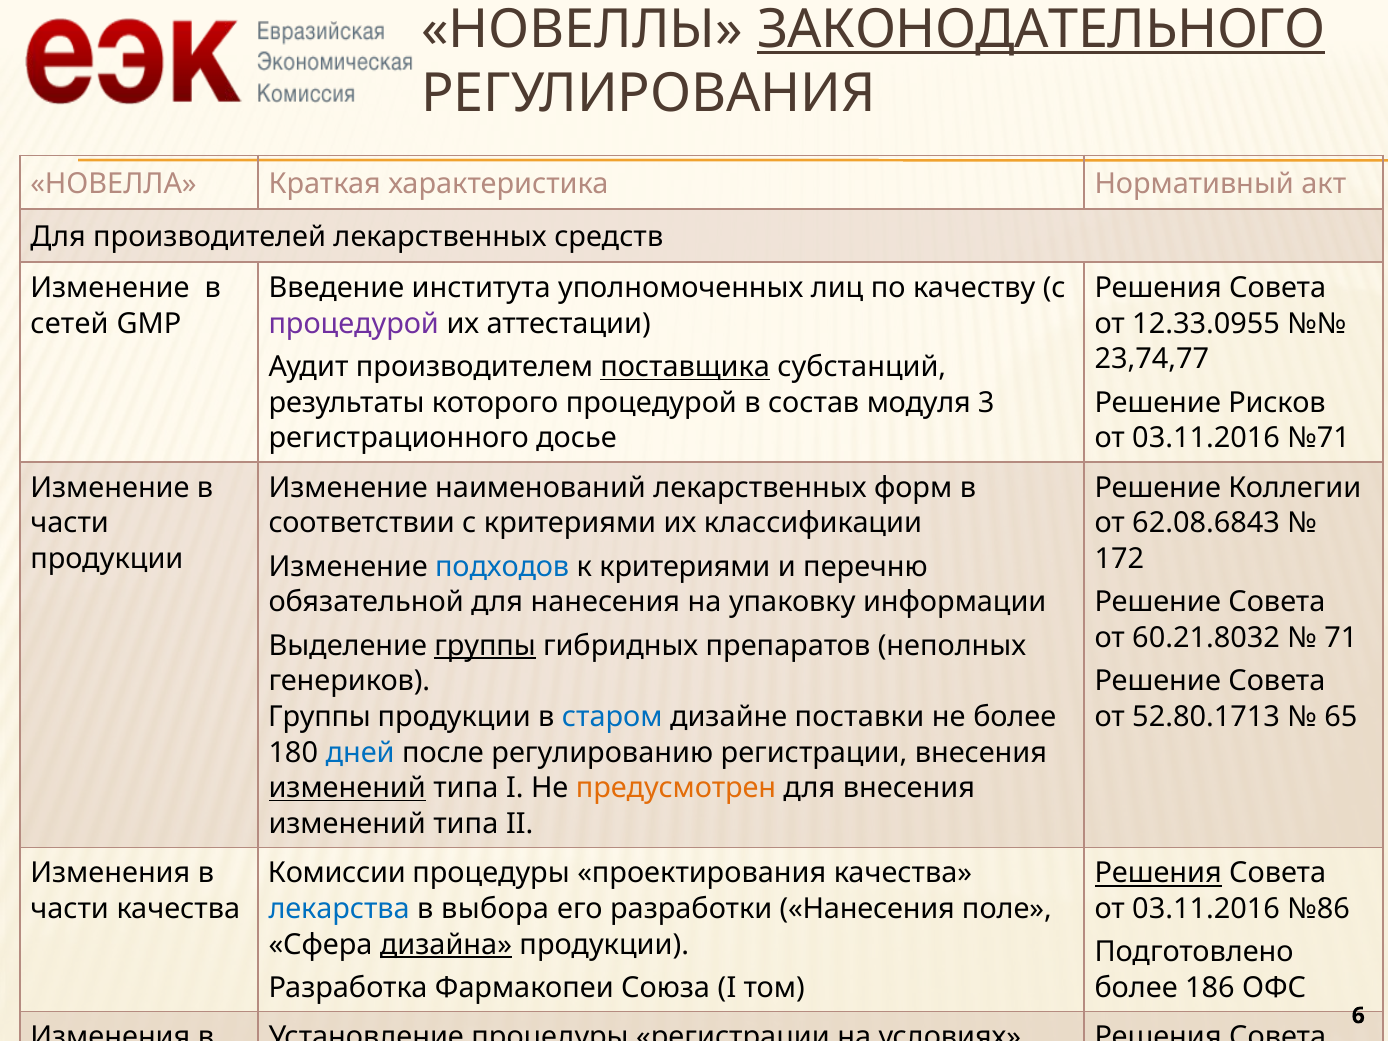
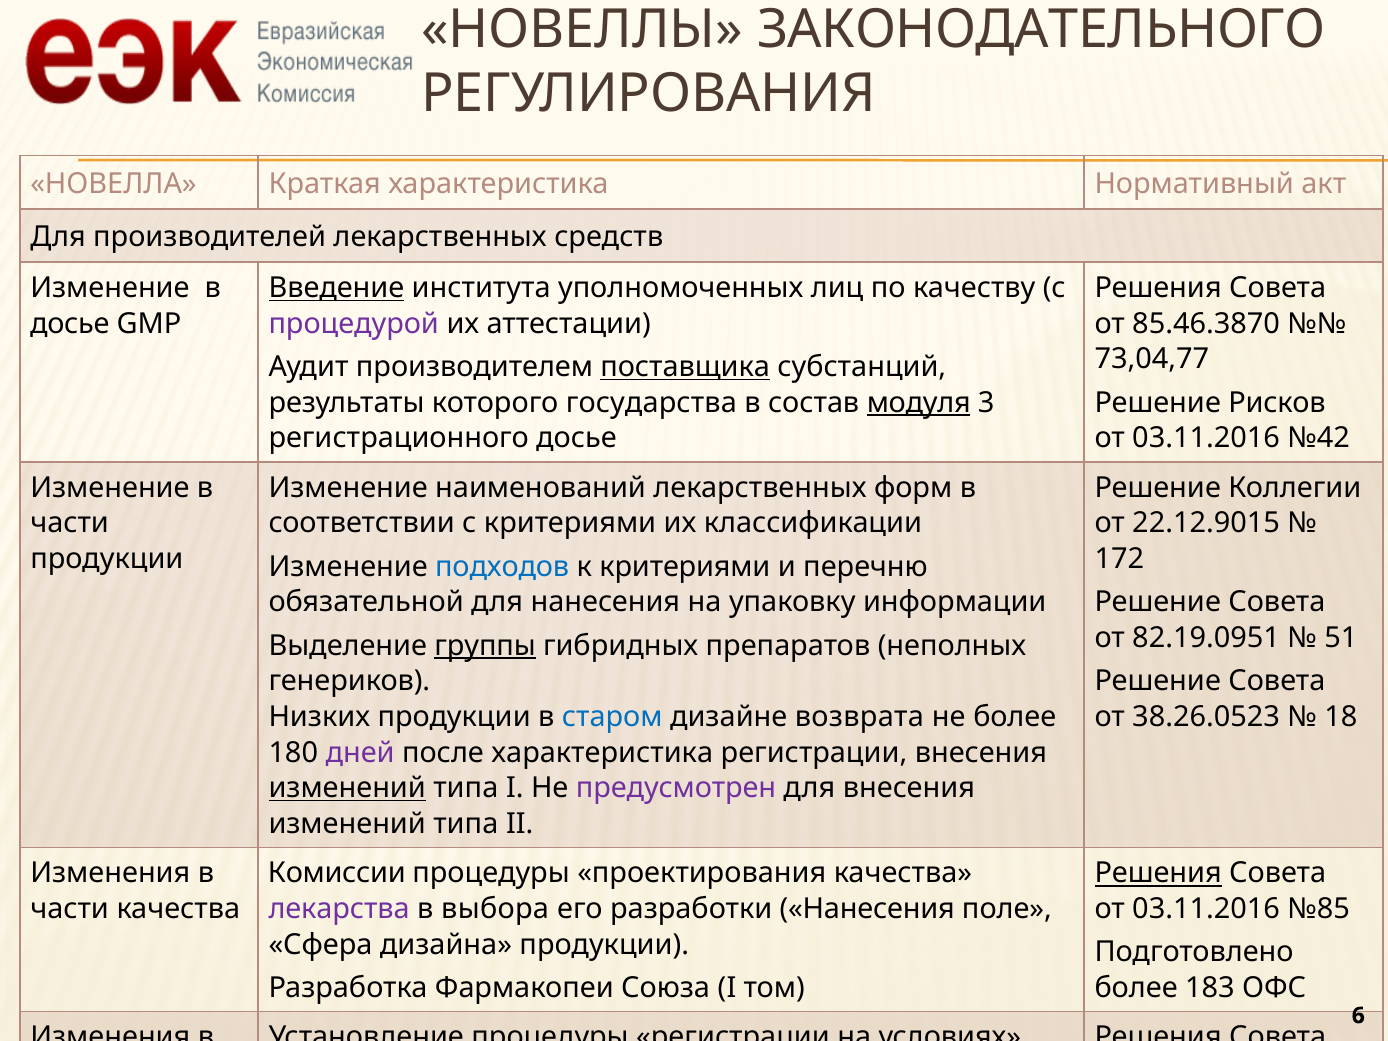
ЗАКОНОДАТЕЛЬНОГО underline: present -> none (1041, 29)
Введение underline: none -> present (336, 288)
сетей: сетей -> досье (70, 324)
12.33.0955: 12.33.0955 -> 85.46.3870 (1206, 324)
23,74,77: 23,74,77 -> 73,04,77 (1152, 359)
которого процедурой: процедурой -> государства (651, 403)
модуля underline: none -> present (919, 403)
№71: №71 -> №42 (1319, 438)
62.08.6843: 62.08.6843 -> 22.12.9015 (1206, 523)
60.21.8032: 60.21.8032 -> 82.19.0951 (1206, 638)
71: 71 -> 51 (1341, 638)
Группы: Группы -> Низких (319, 717)
поставки: поставки -> возврата (859, 717)
52.80.1713: 52.80.1713 -> 38.26.0523 (1206, 717)
65: 65 -> 18 (1341, 717)
дней colour: blue -> purple (360, 752)
после регулированию: регулированию -> характеристика (602, 752)
предусмотрен colour: orange -> purple (676, 788)
лекарства colour: blue -> purple (339, 909)
№86: №86 -> №85 (1319, 909)
дизайна underline: present -> none (446, 944)
186: 186 -> 183 (1210, 988)
